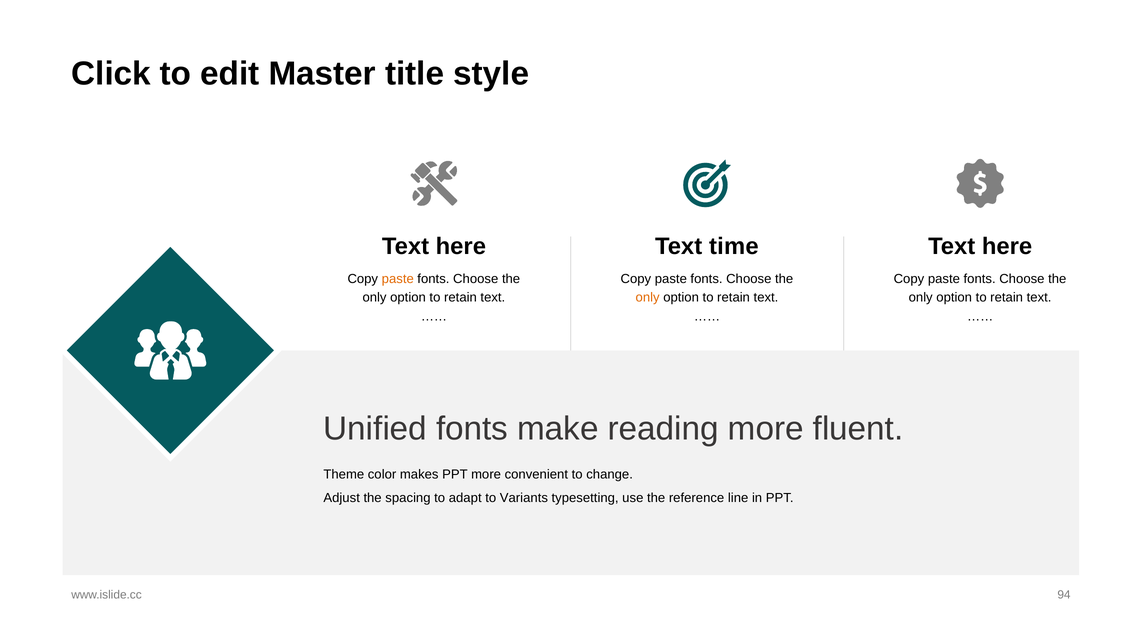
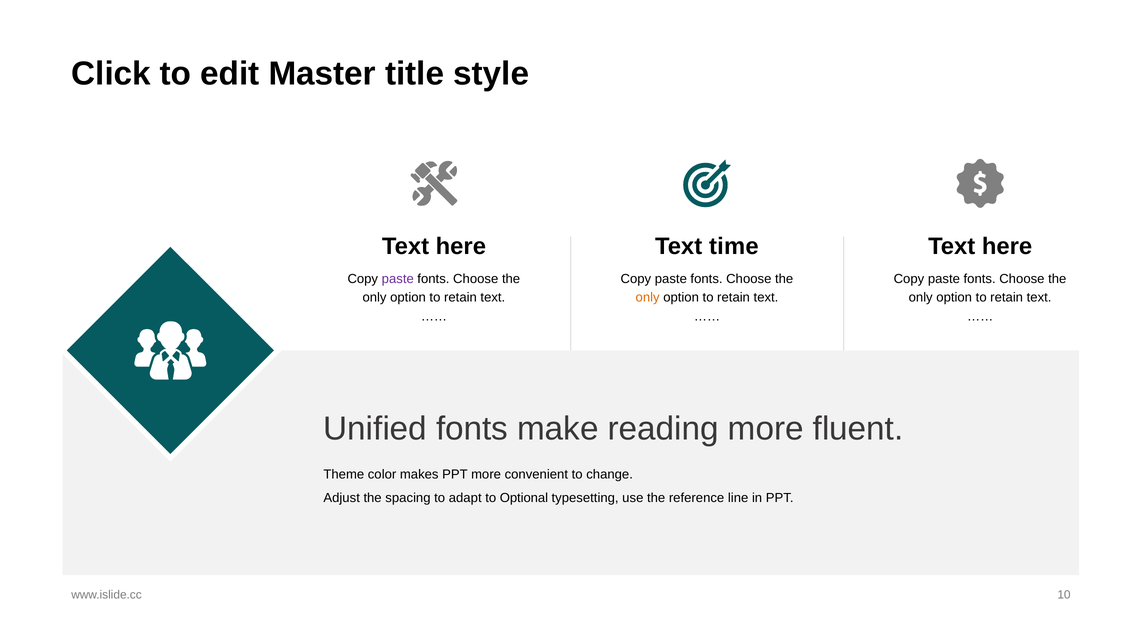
paste colour: orange -> purple (398, 279)
Variants: Variants -> Optional (524, 498)
94: 94 -> 10 (1064, 595)
